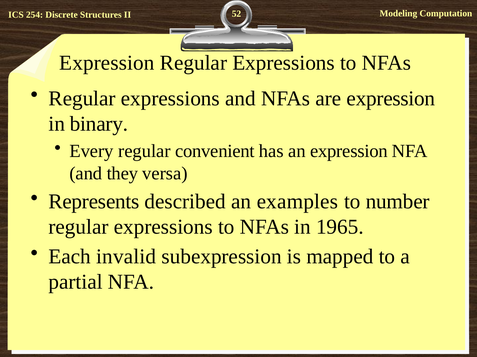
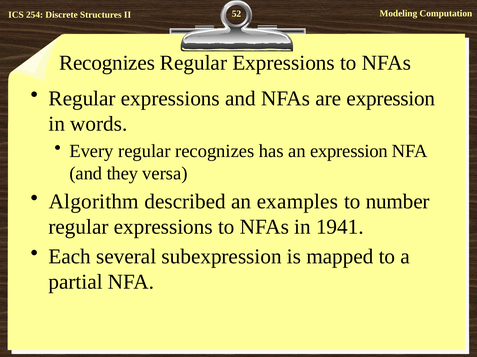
Expression: Expression -> Recognizes (107, 63)
binary: binary -> words (99, 124)
regular convenient: convenient -> recognizes (215, 151)
Represents: Represents -> Algorithm (94, 202)
1965: 1965 -> 1941 (340, 227)
invalid: invalid -> several (126, 257)
